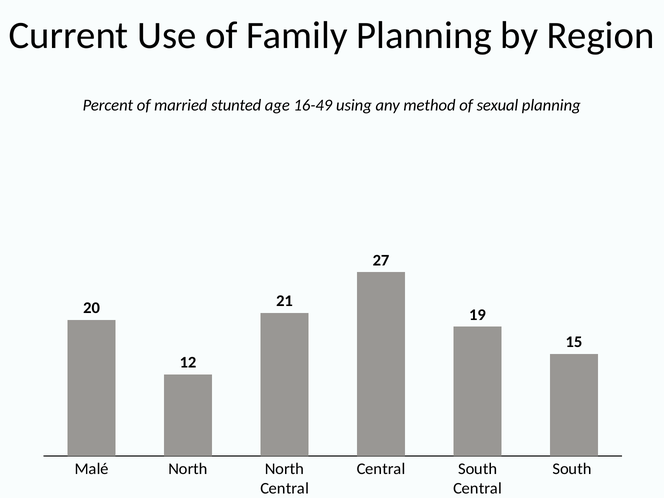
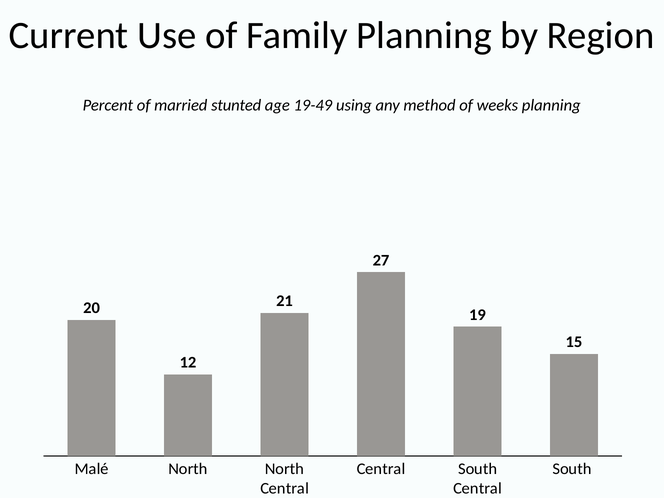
16-49: 16-49 -> 19-49 (313, 106)
sexual: sexual -> weeks (497, 106)
